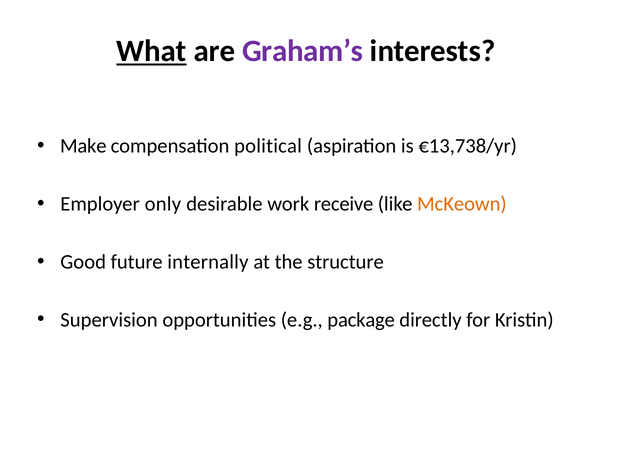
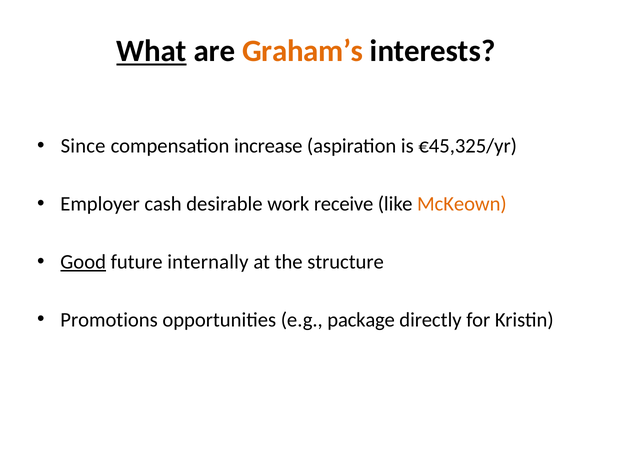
Graham’s colour: purple -> orange (303, 51)
Make: Make -> Since (83, 146)
political: political -> increase (268, 146)
€13,738/yr: €13,738/yr -> €45,325/yr (468, 146)
only: only -> cash (163, 204)
Good underline: none -> present (83, 261)
Supervision: Supervision -> Promotions (109, 319)
